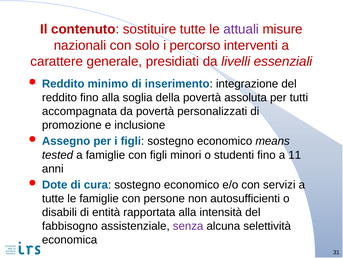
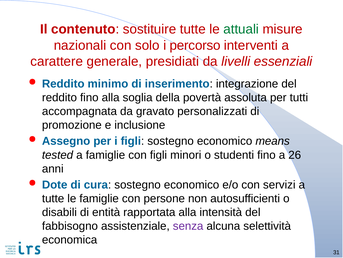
attuali colour: purple -> green (241, 29)
da povertà: povertà -> gravato (155, 111)
11: 11 -> 26 (295, 155)
